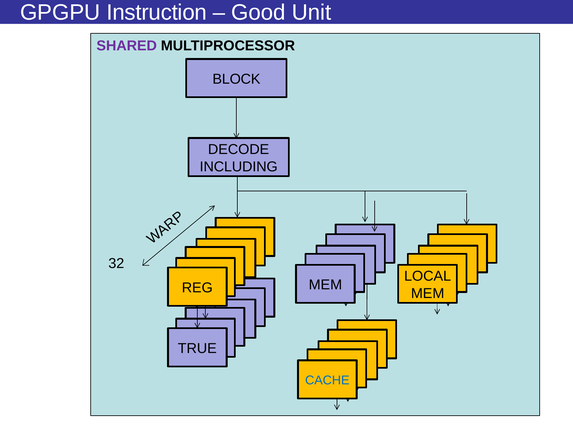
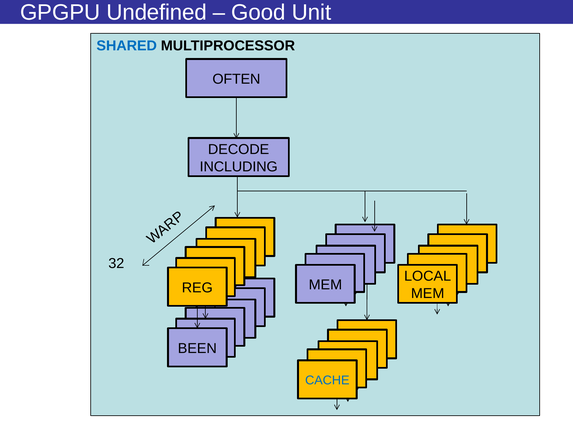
Instruction: Instruction -> Undefined (157, 13)
SHARED colour: purple -> blue (127, 46)
BLOCK: BLOCK -> OFTEN (236, 79)
TRUE: TRUE -> BEEN (197, 348)
